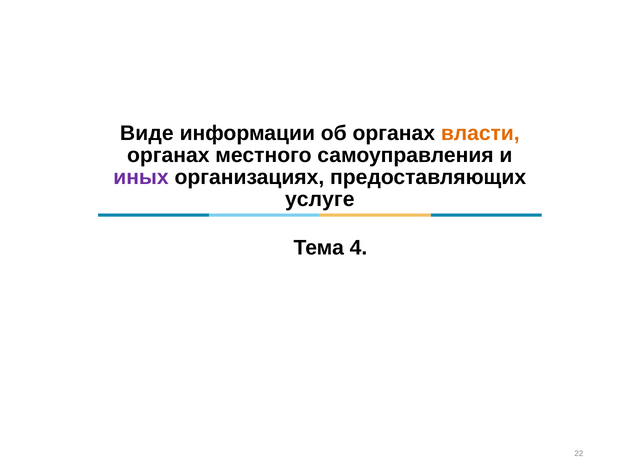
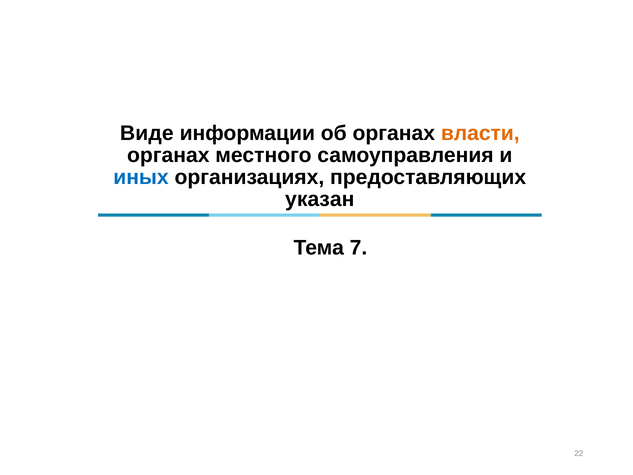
иных colour: purple -> blue (141, 177)
услуге: услуге -> указан (320, 199)
4: 4 -> 7 (358, 248)
